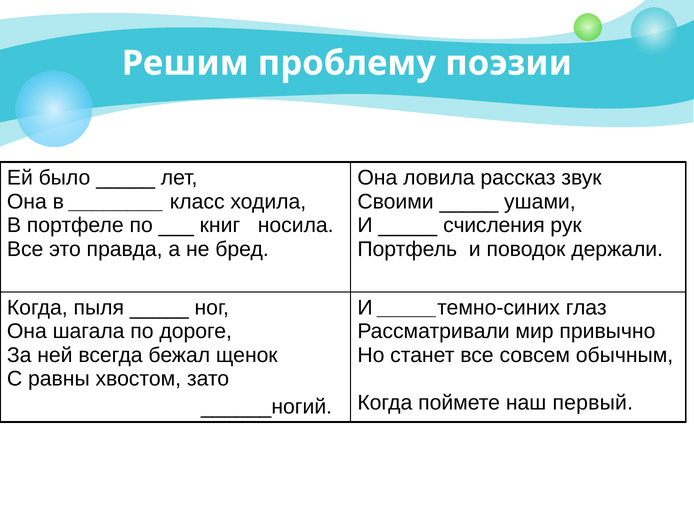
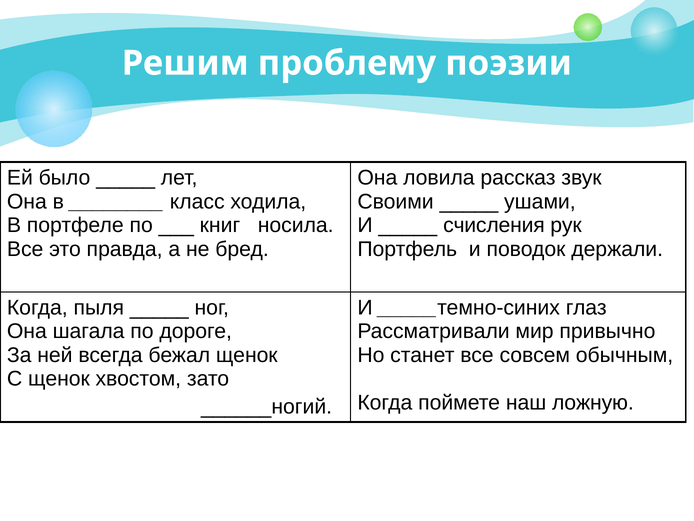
С равны: равны -> щенок (59, 379)
первый: первый -> ложную (593, 402)
